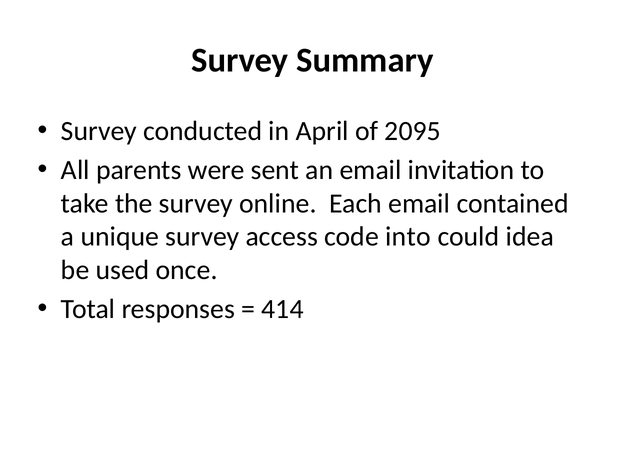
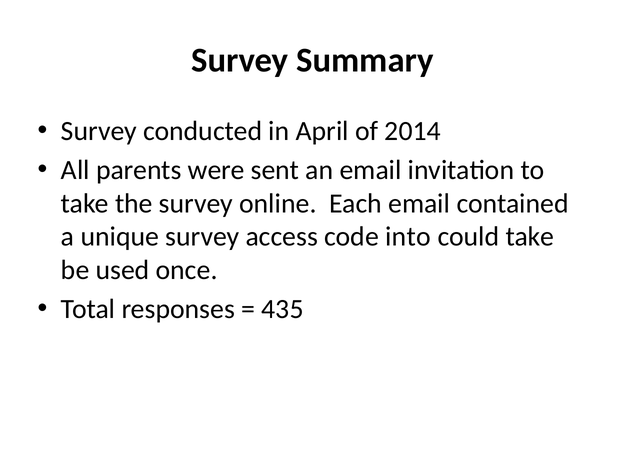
2095: 2095 -> 2014 (413, 131)
could idea: idea -> take (530, 237)
414: 414 -> 435 (283, 309)
